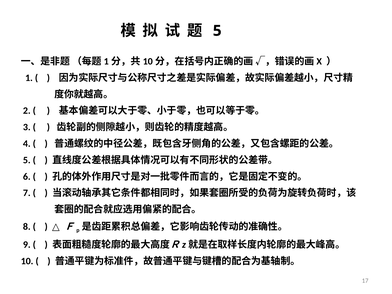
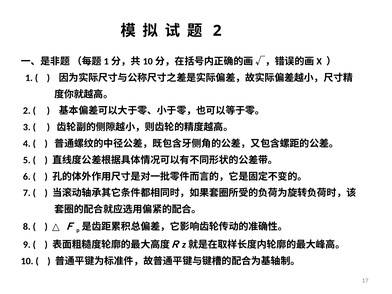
5: 5 -> 2 (217, 31)
